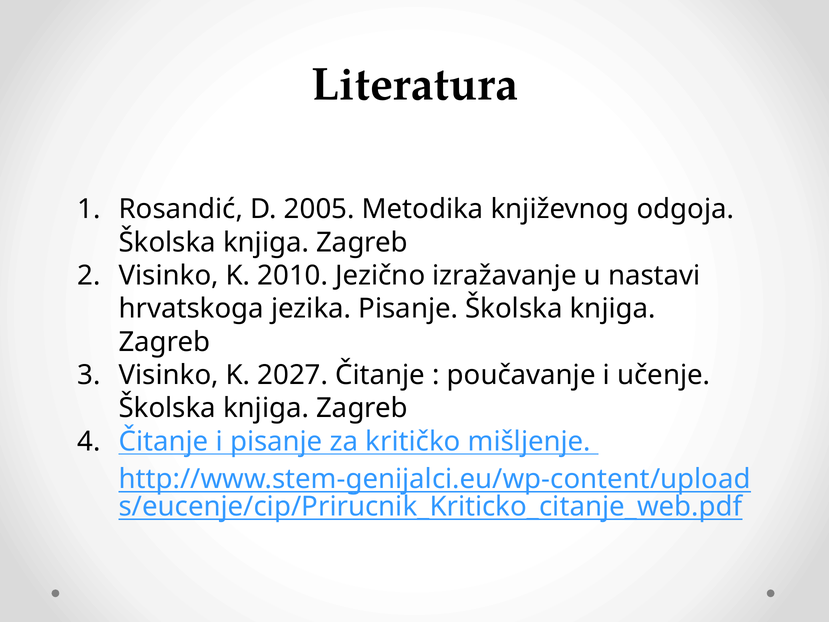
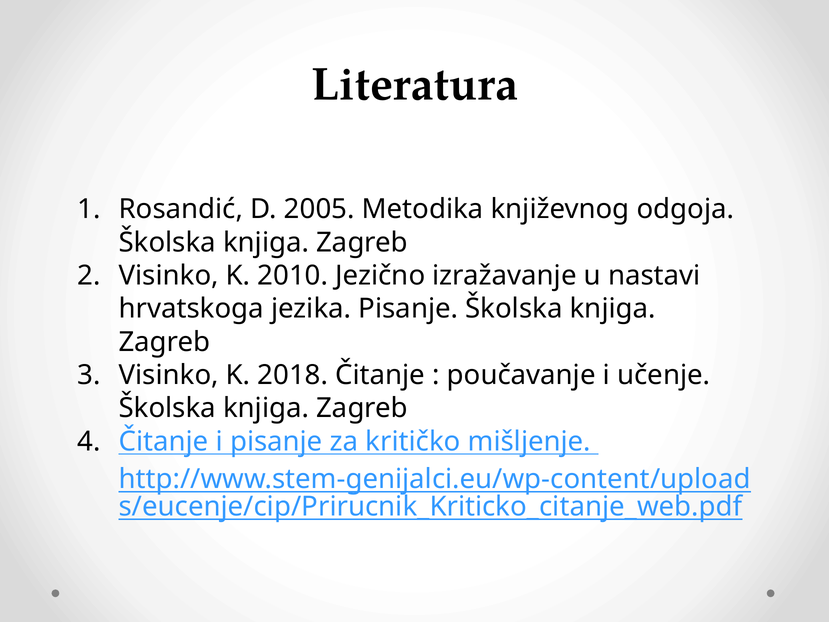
2027: 2027 -> 2018 (293, 375)
